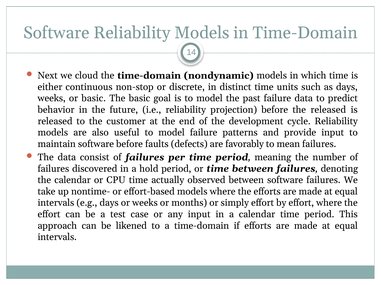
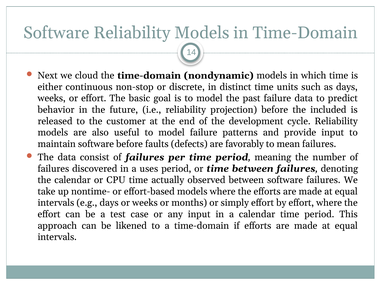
or basic: basic -> effort (94, 99)
the released: released -> included (328, 110)
hold: hold -> uses (149, 169)
